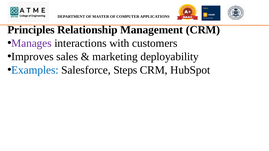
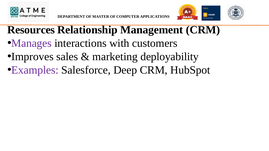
Principles: Principles -> Resources (31, 30)
Examples colour: blue -> purple (35, 70)
Steps: Steps -> Deep (125, 70)
